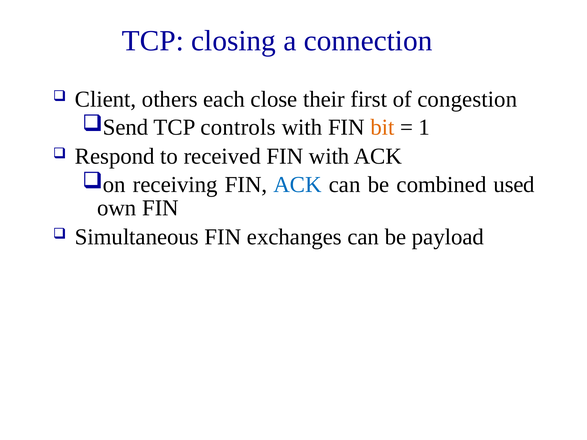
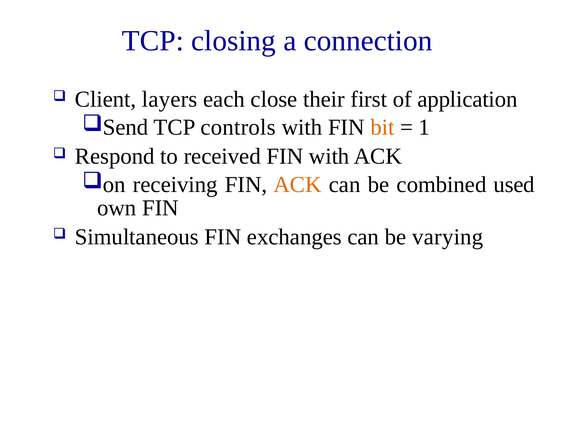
others: others -> layers (170, 99)
congestion: congestion -> application (467, 99)
ACK colour: blue -> orange (298, 185)
payload: payload -> varying (448, 237)
